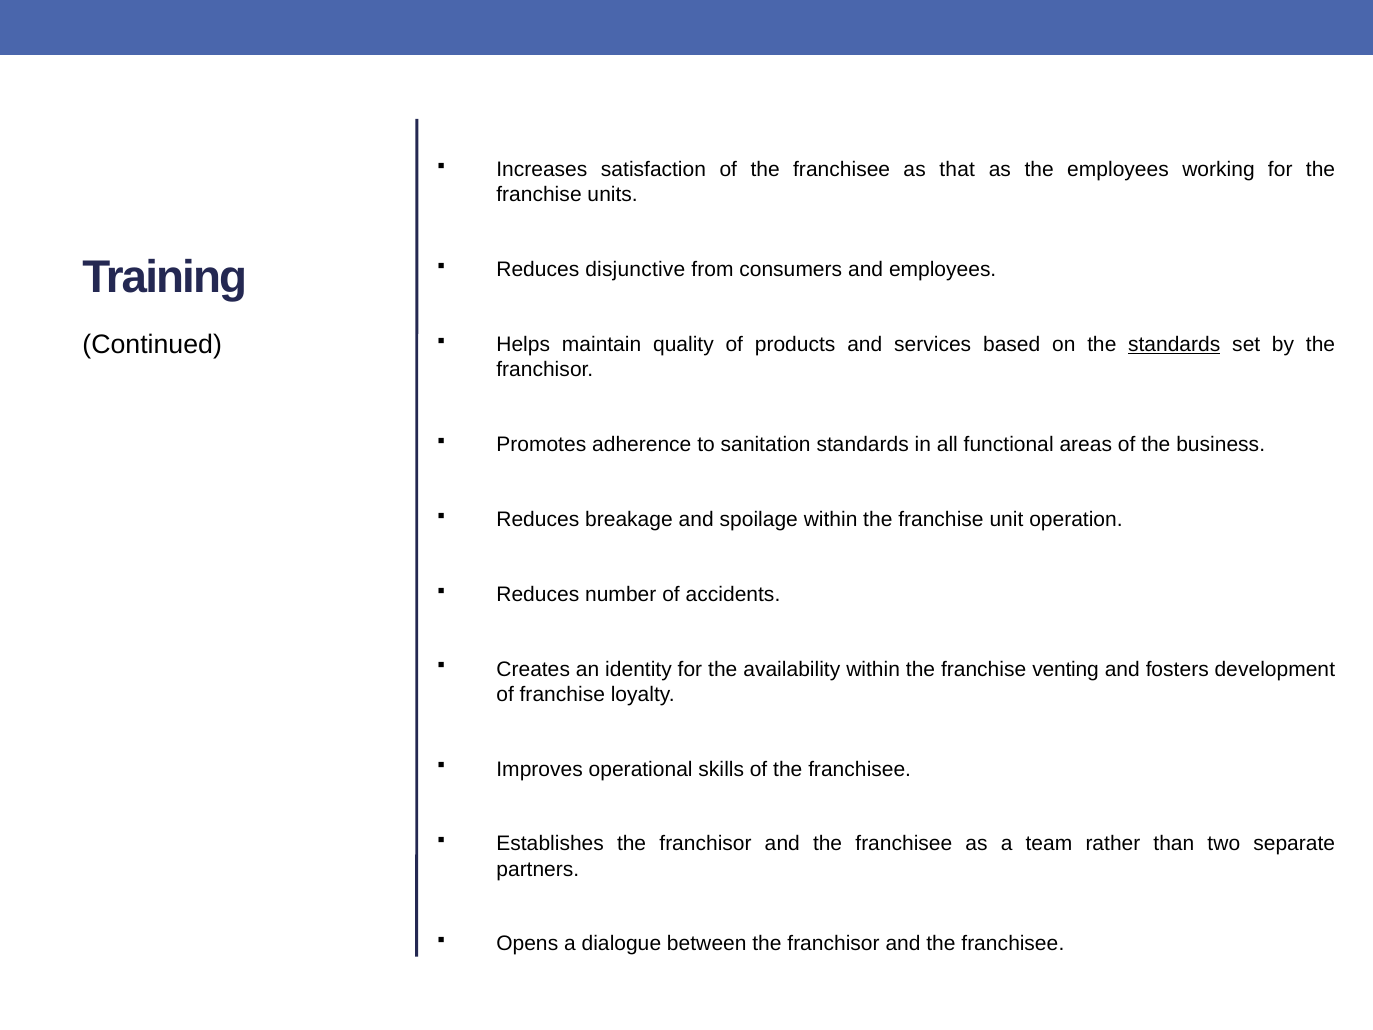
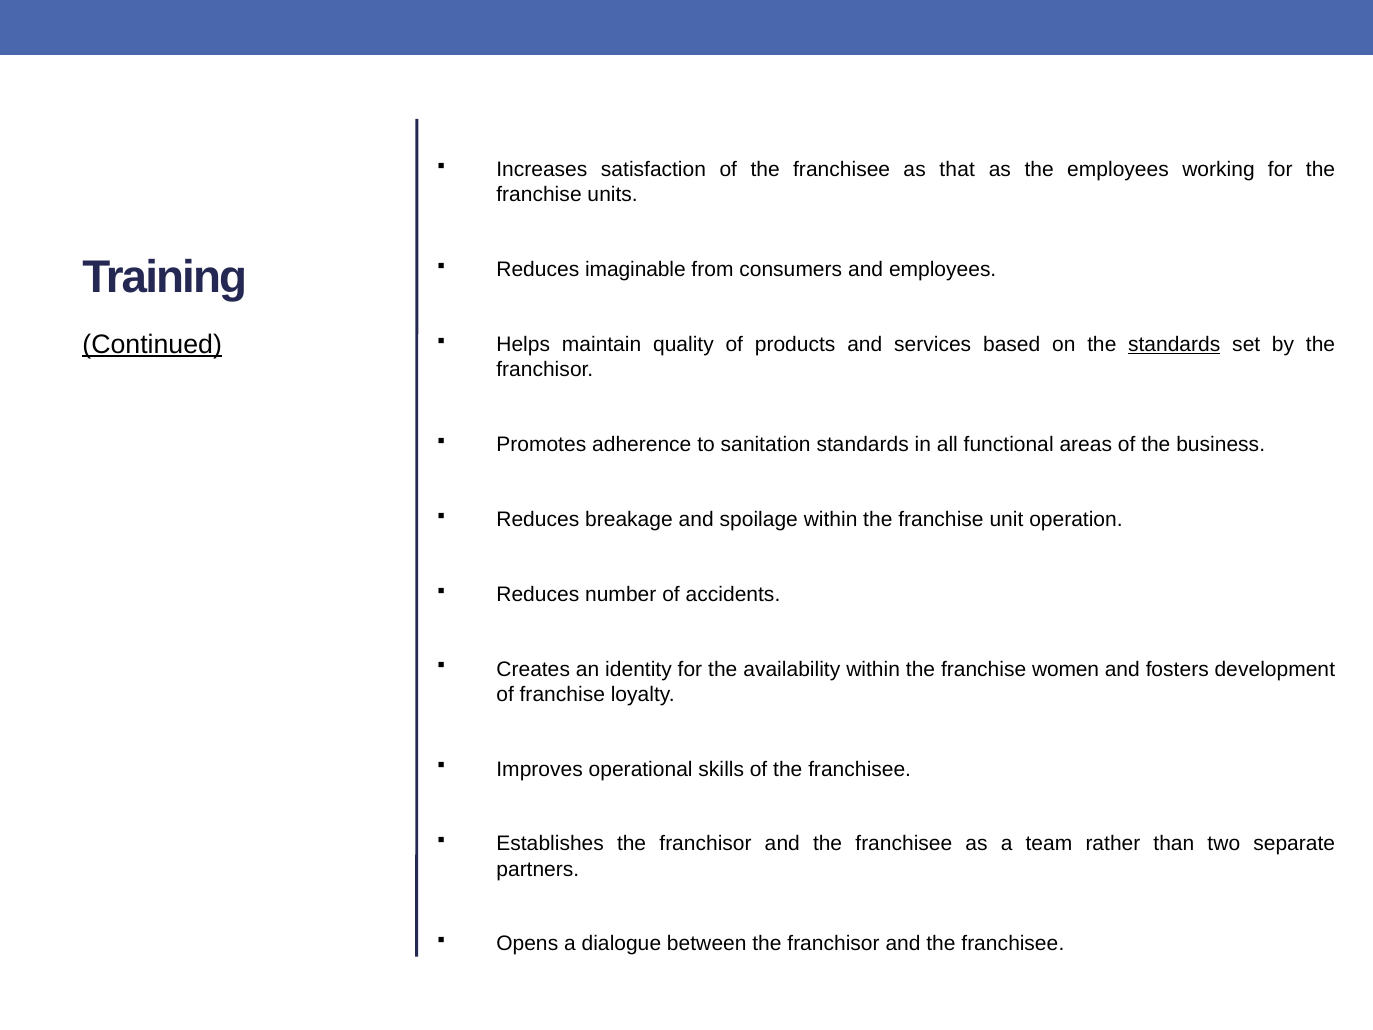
disjunctive: disjunctive -> imaginable (635, 270)
Continued underline: none -> present (152, 345)
venting: venting -> women (1066, 669)
